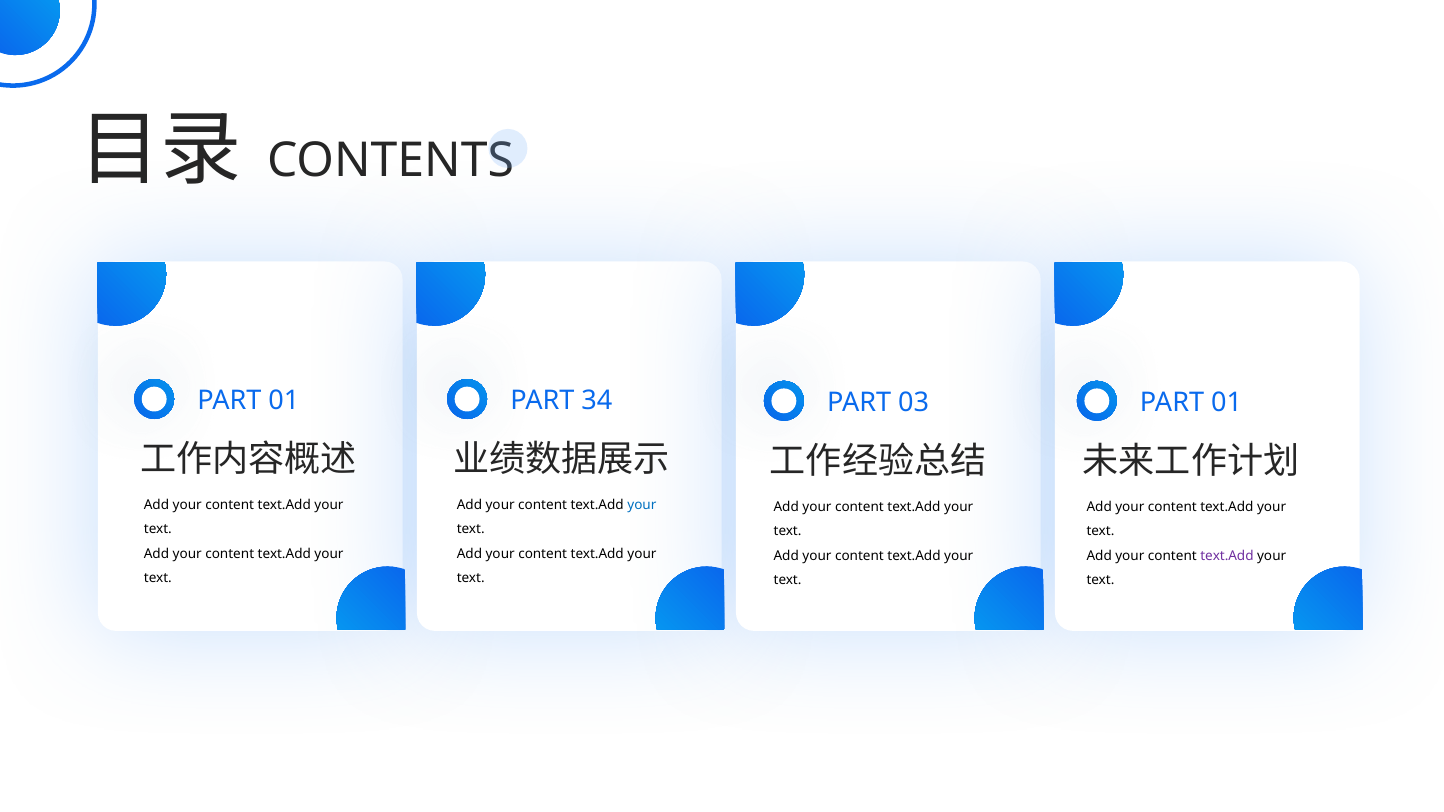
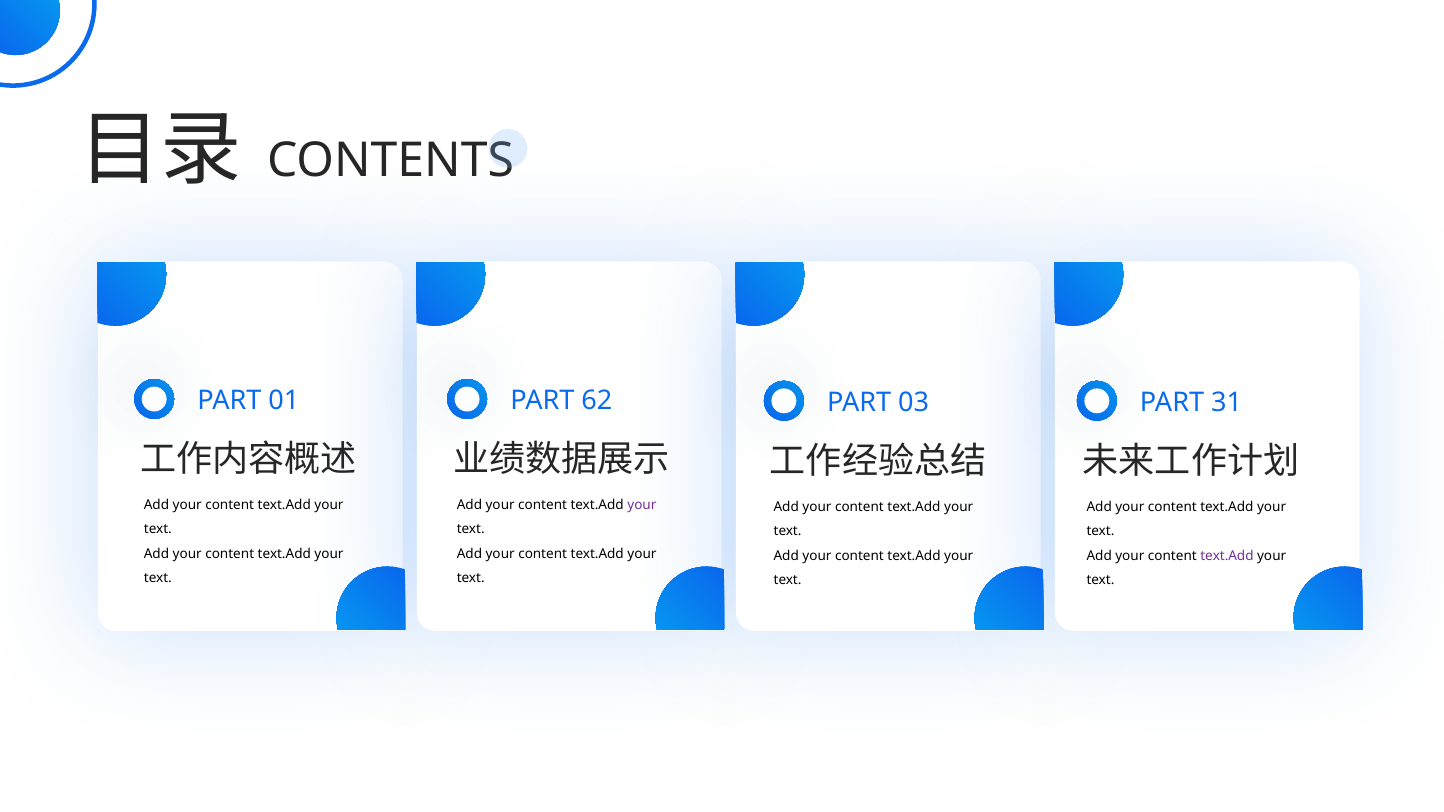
34: 34 -> 62 (597, 401)
01: 01 -> 31 (1227, 403)
your colour: blue -> purple (642, 505)
